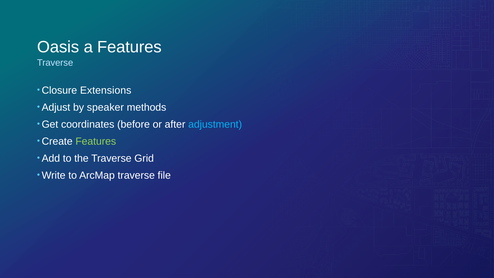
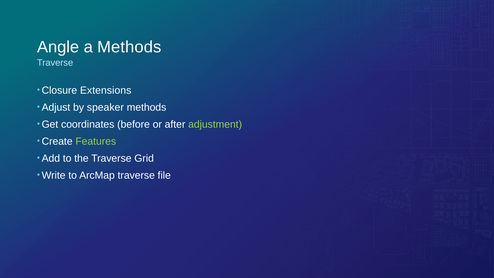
Oasis: Oasis -> Angle (58, 47)
a Features: Features -> Methods (129, 47)
adjustment colour: light blue -> light green (215, 124)
